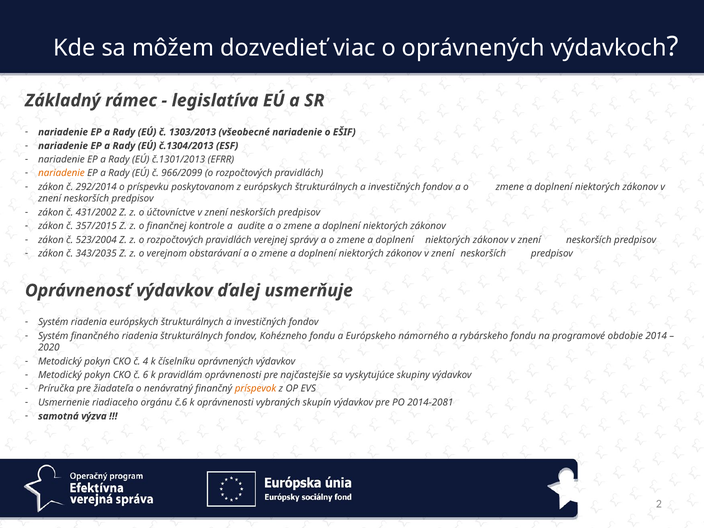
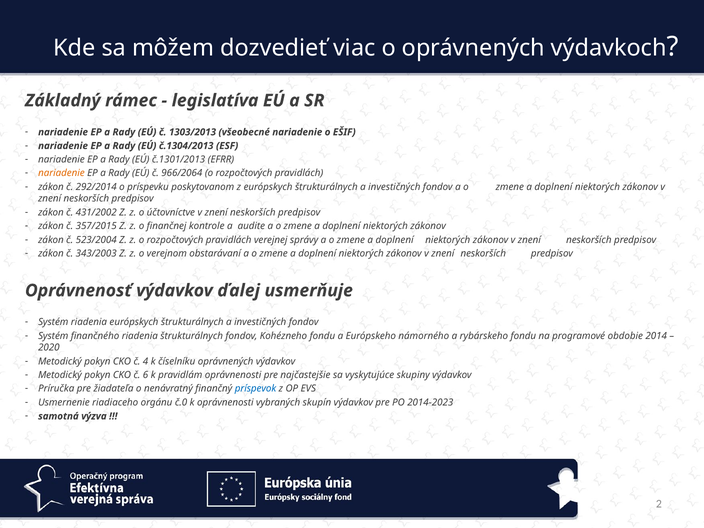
966/2099: 966/2099 -> 966/2064 (182, 173)
343/2035: 343/2035 -> 343/2003 (96, 254)
príspevok colour: orange -> blue (256, 389)
č.6: č.6 -> č.0 (181, 402)
2014-2081: 2014-2081 -> 2014-2023 (430, 402)
